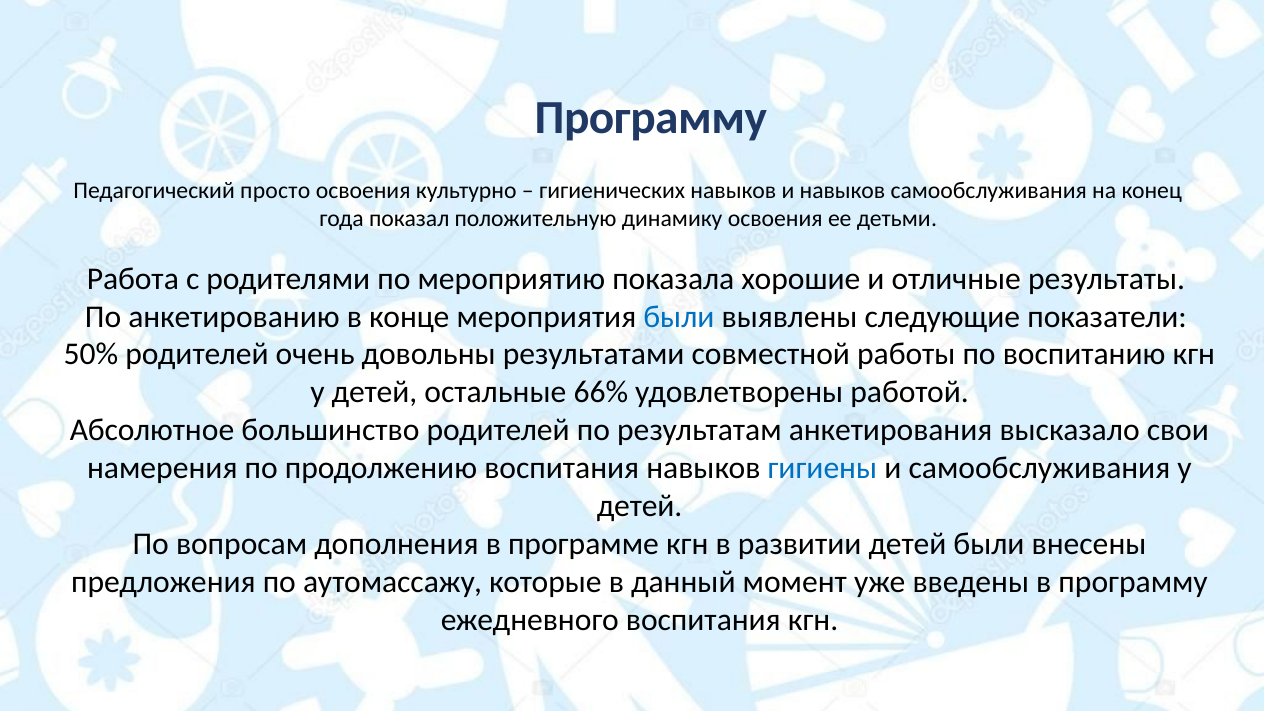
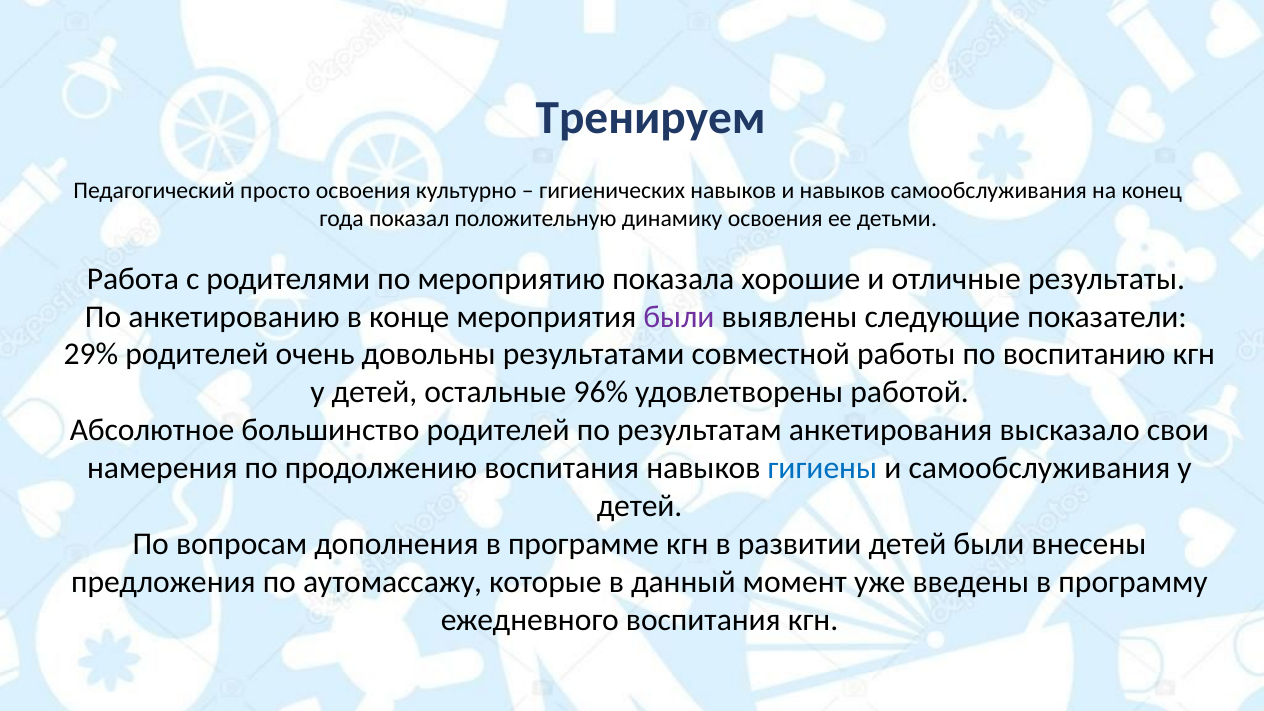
Программу: Программу -> Тренируем (651, 117)
были colour: blue -> purple (679, 317)
50%: 50% -> 29% (91, 355)
66%: 66% -> 96% (601, 392)
